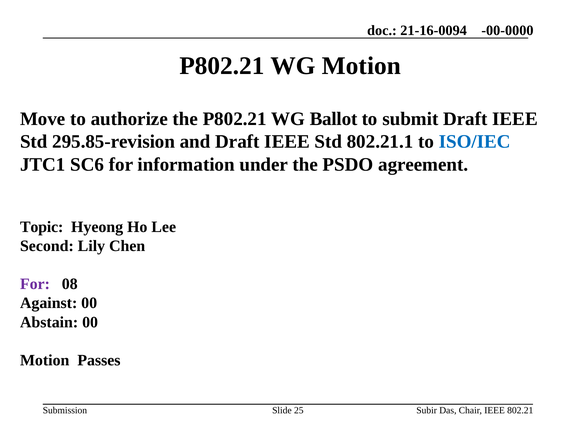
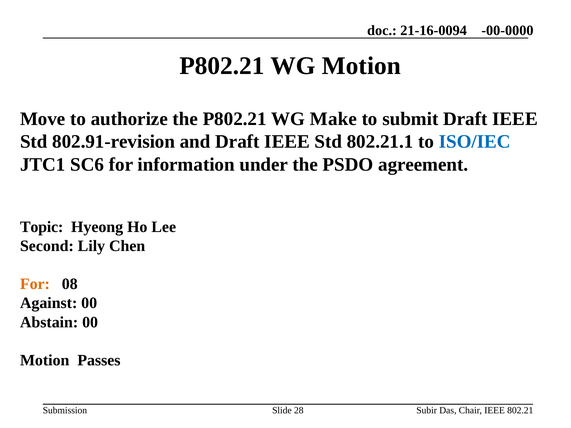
Ballot: Ballot -> Make (333, 119)
295.85-revision: 295.85-revision -> 802.91-revision (114, 142)
For colour: purple -> orange (35, 284)
25: 25 -> 28 (299, 411)
